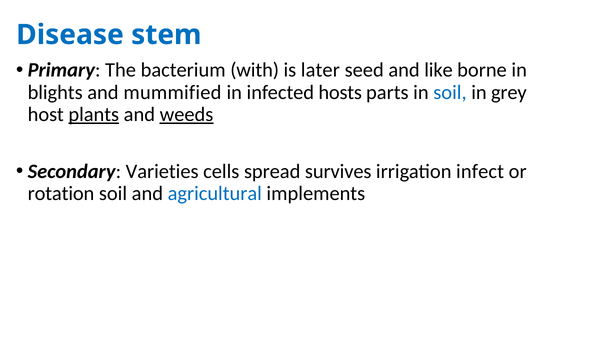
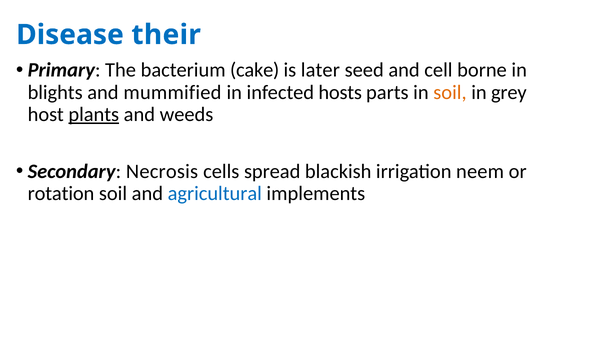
stem: stem -> their (166, 35)
with: with -> cake (255, 70)
like: like -> cell (438, 70)
soil colour: blue -> orange (450, 92)
weeds underline: present -> none (187, 114)
Varieties: Varieties -> Necrosis (162, 172)
survives: survives -> blackish (338, 172)
infect: infect -> neem (480, 172)
